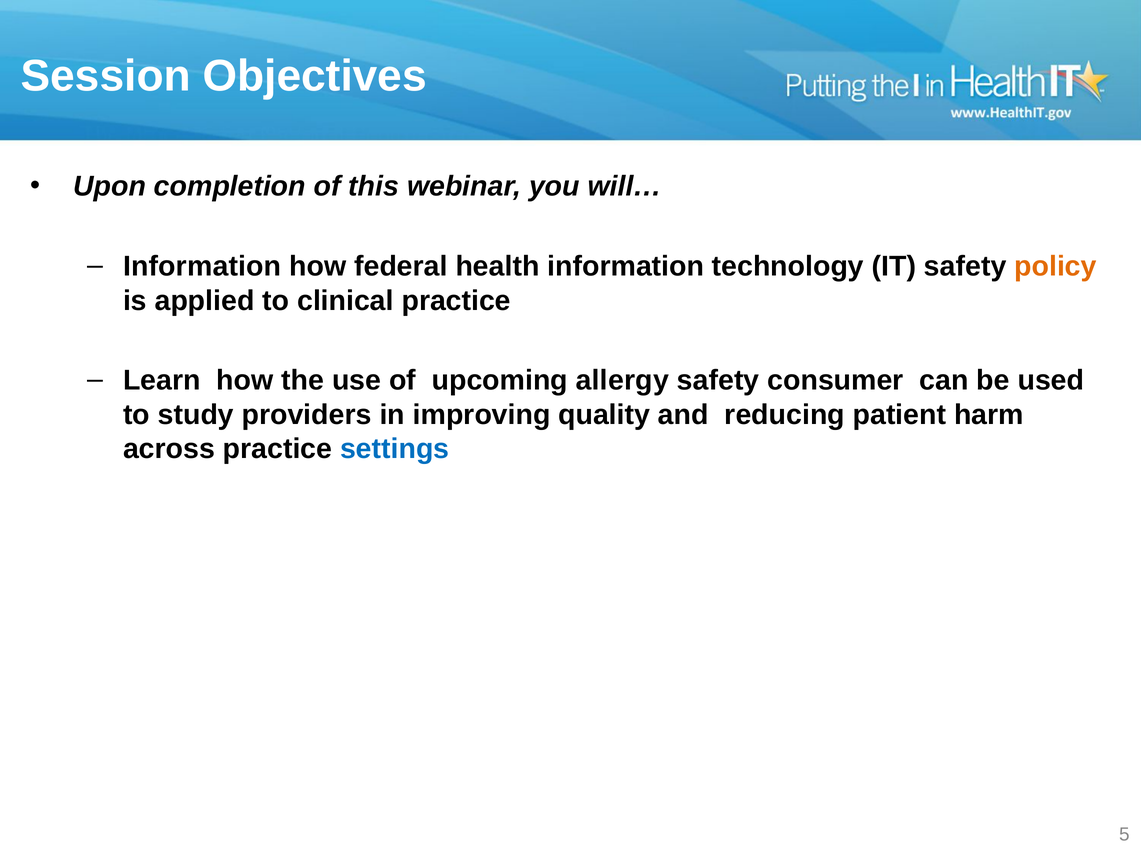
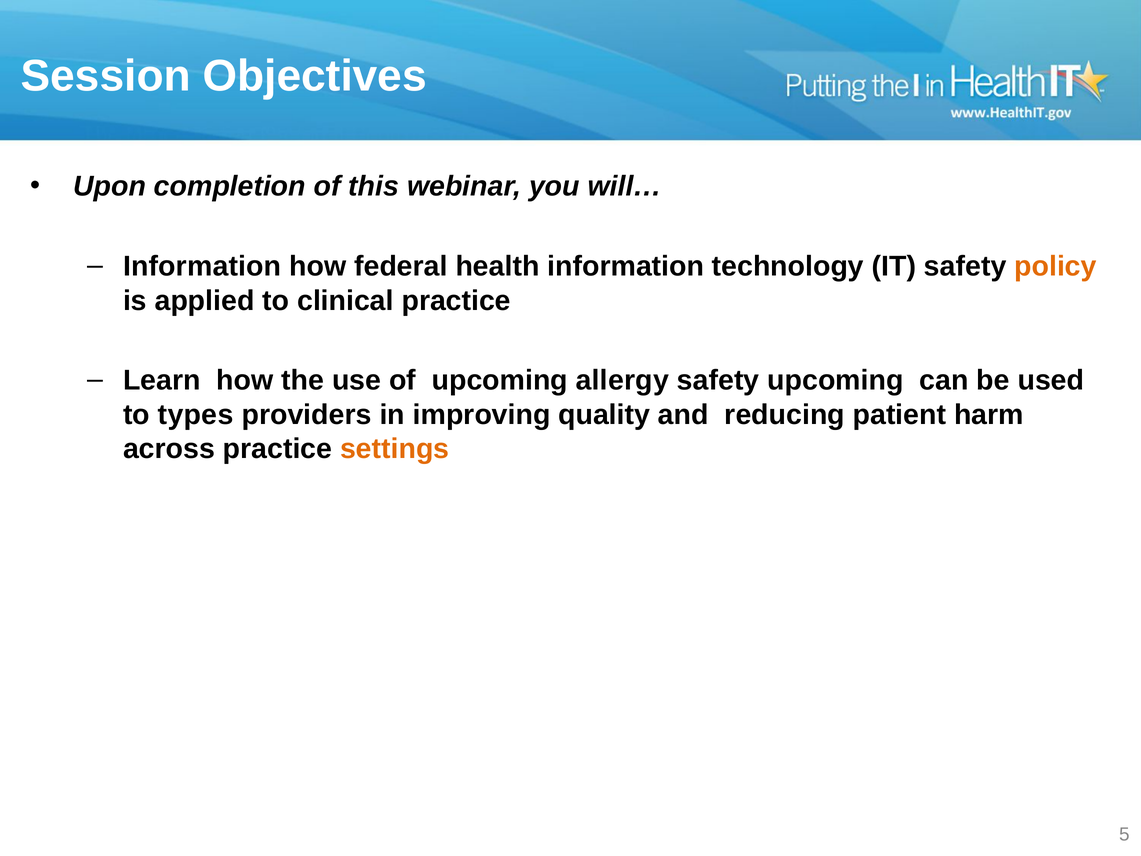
safety consumer: consumer -> upcoming (835, 380)
study: study -> types (196, 415)
settings colour: blue -> orange (395, 449)
